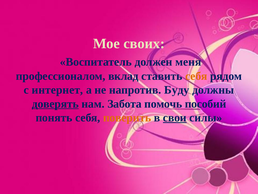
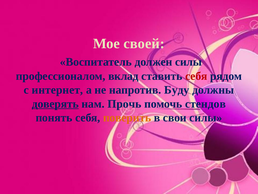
своих: своих -> своей (144, 44)
должен меня: меня -> силы (188, 62)
себя colour: orange -> red (196, 76)
Забота: Забота -> Прочь (124, 104)
пособий: пособий -> стендов (205, 104)
свои underline: present -> none (175, 117)
